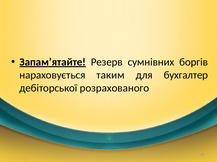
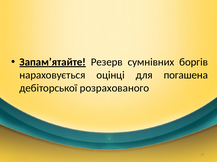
таким: таким -> оцінці (111, 75)
бухгалтер: бухгалтер -> погашена (186, 75)
